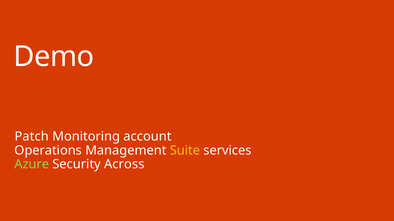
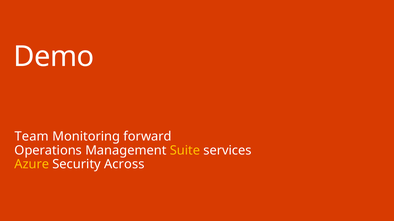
Patch: Patch -> Team (32, 137)
account: account -> forward (148, 137)
Azure colour: light green -> yellow (32, 165)
